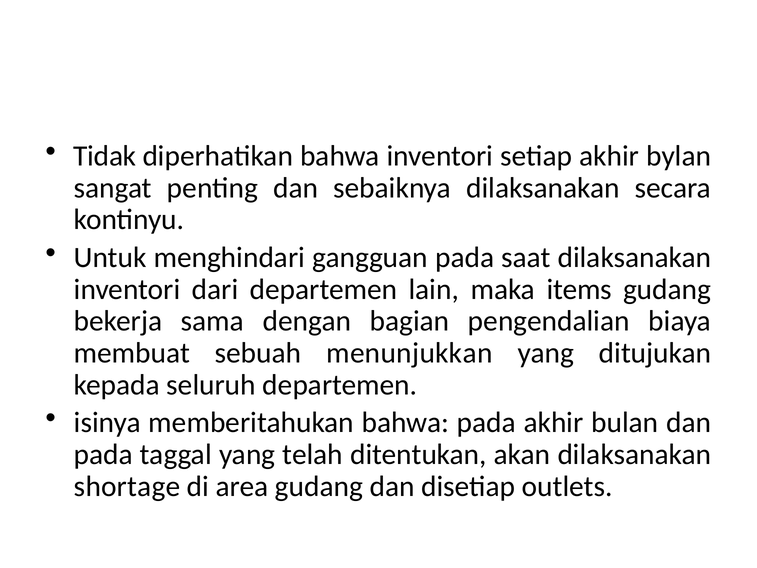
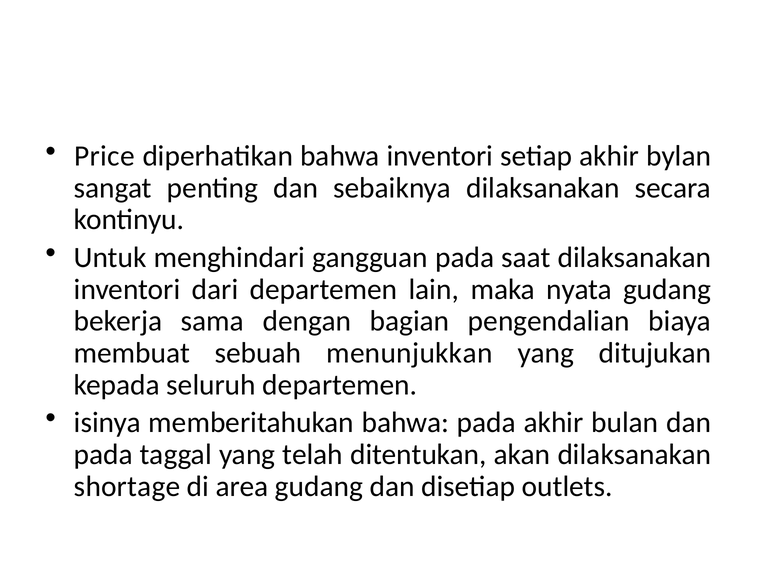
Tidak: Tidak -> Price (104, 156)
items: items -> nyata (579, 289)
